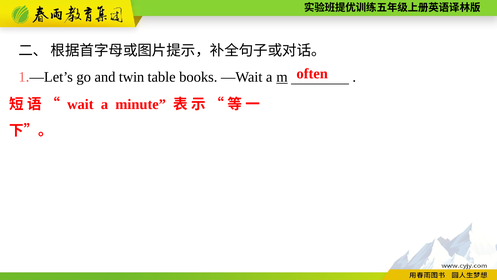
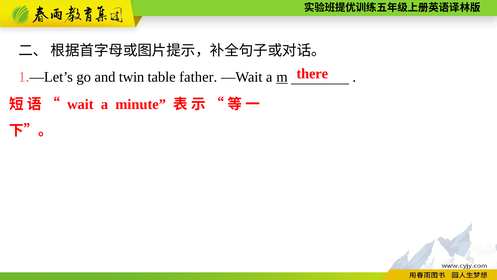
often: often -> there (312, 74)
books: books -> father (198, 77)
